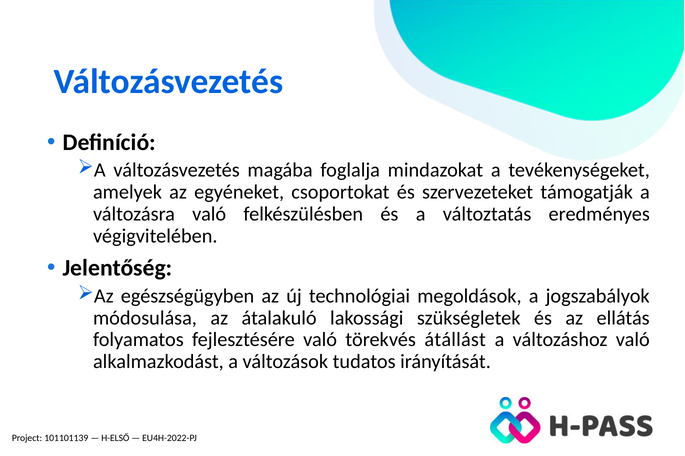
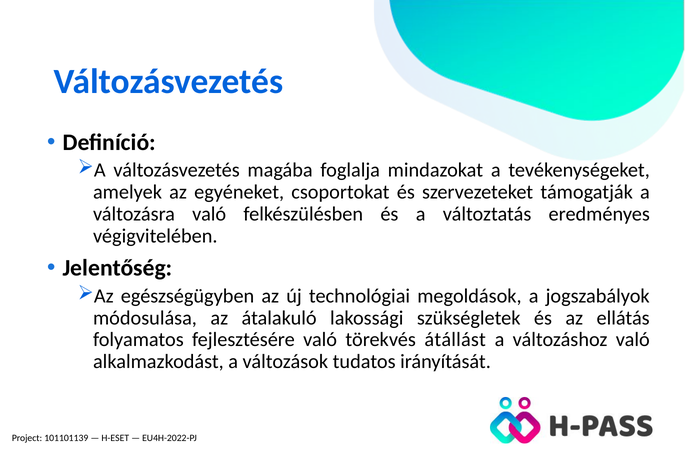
H-ELSŐ: H-ELSŐ -> H-ESET (115, 439)
